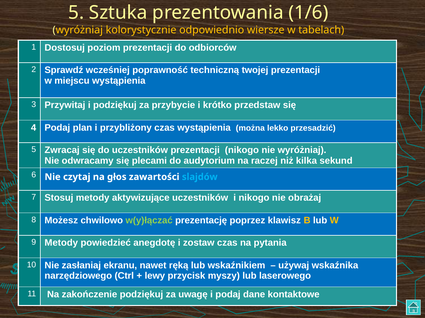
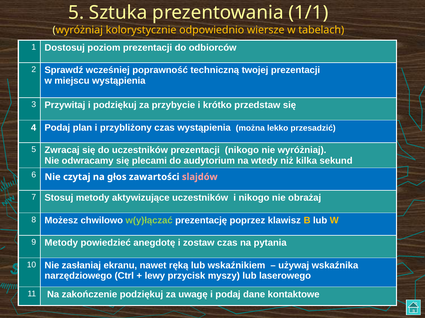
1/6: 1/6 -> 1/1 (308, 13)
raczej: raczej -> wtedy (264, 161)
slajdów colour: light blue -> pink (200, 177)
